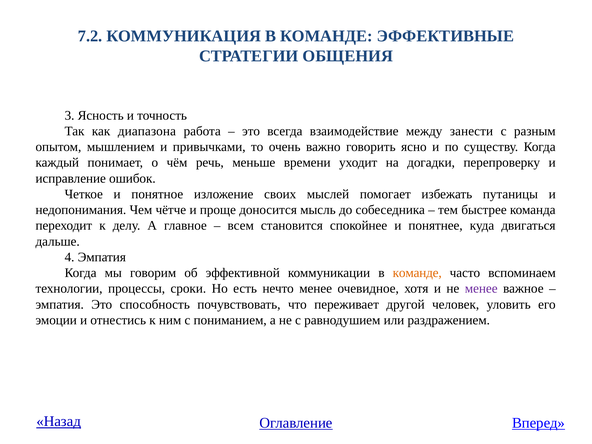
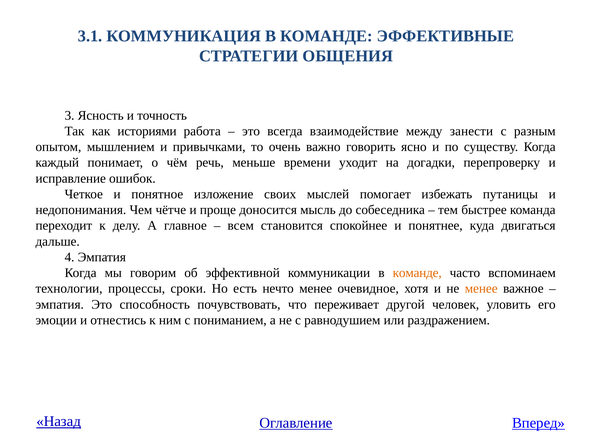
7.2: 7.2 -> 3.1 (90, 36)
диапазона: диапазона -> историями (147, 131)
менее colour: purple -> orange (481, 289)
